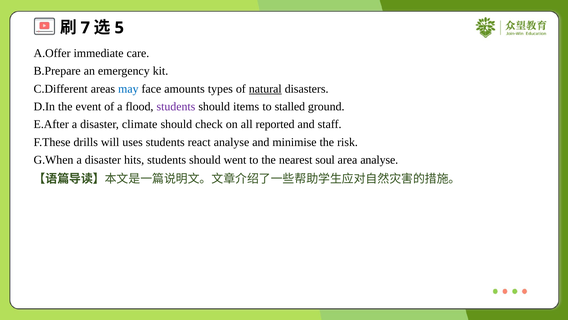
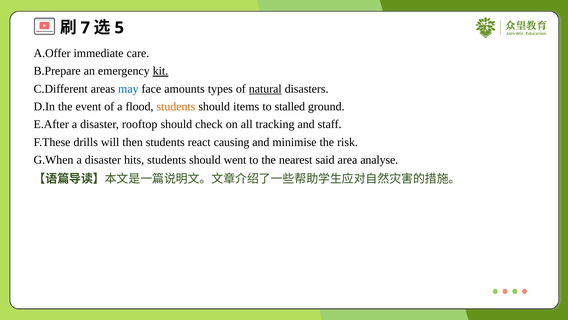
kit underline: none -> present (161, 71)
students colour: purple -> orange (176, 106)
climate: climate -> rooftop (140, 124)
reported: reported -> tracking (275, 124)
uses: uses -> then (133, 142)
react analyse: analyse -> causing (232, 142)
soul: soul -> said (325, 160)
